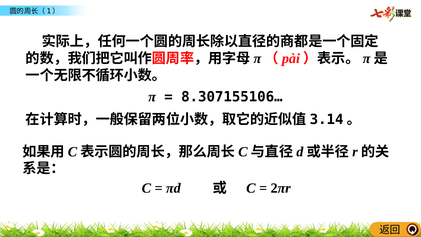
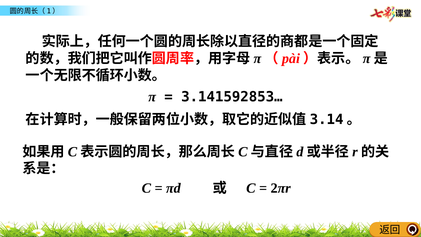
8.307155106…: 8.307155106… -> 3.141592853… (232, 97)
